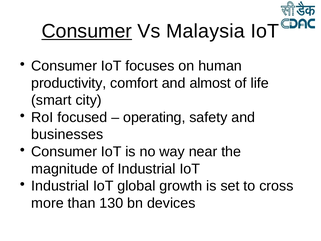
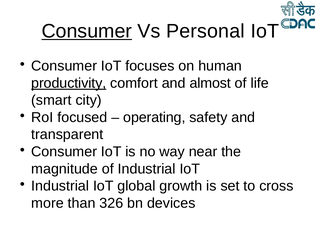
Malaysia: Malaysia -> Personal (205, 31)
productivity underline: none -> present (69, 83)
businesses: businesses -> transparent (67, 134)
130: 130 -> 326 (111, 203)
